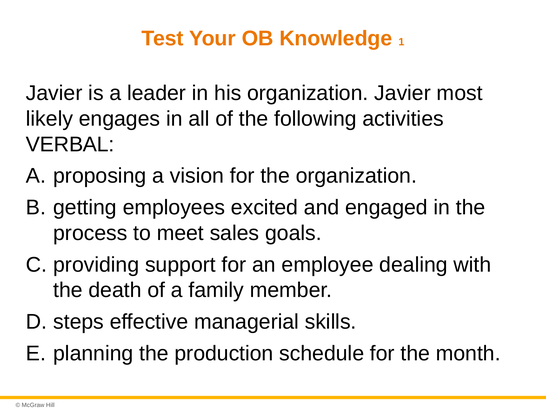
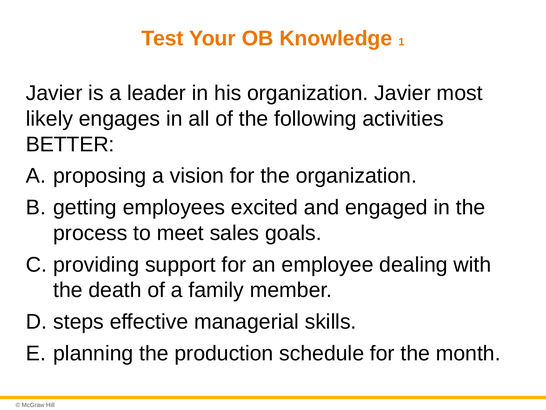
VERBAL: VERBAL -> BETTER (70, 144)
